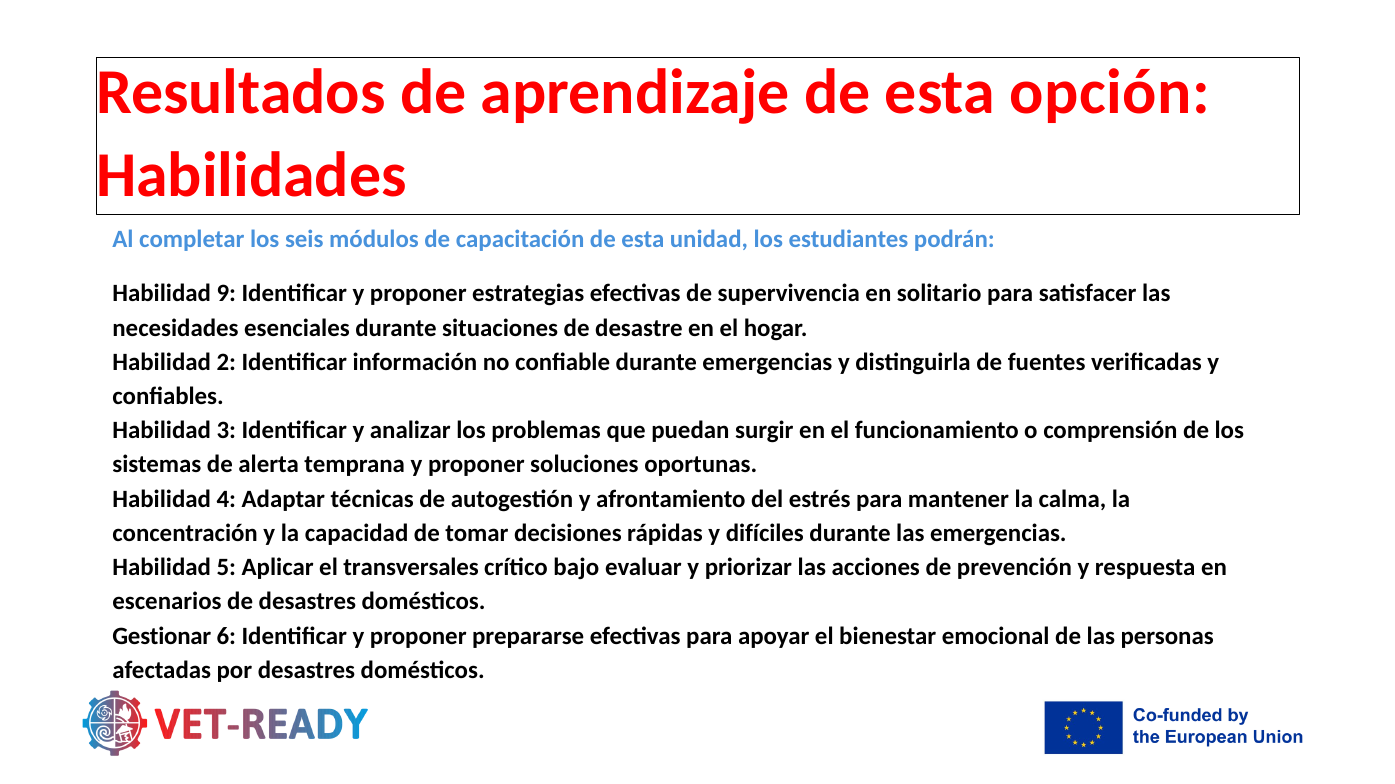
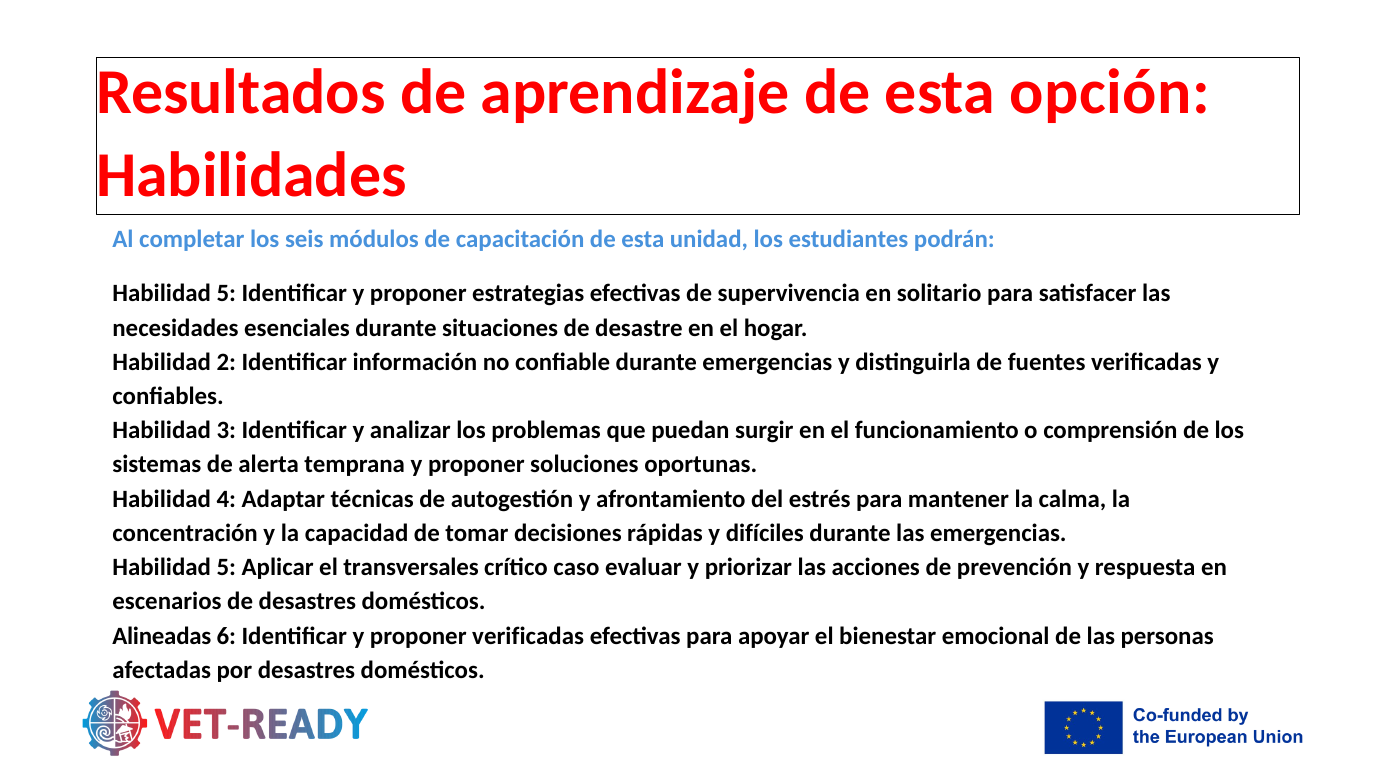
9: 9 -> 5 (226, 294)
bajo: bajo -> caso (576, 568)
Gestionar: Gestionar -> Alineadas (162, 637)
proponer prepararse: prepararse -> verificadas (528, 637)
